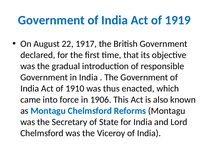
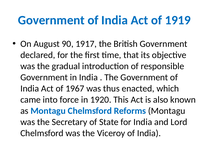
22: 22 -> 90 (68, 44)
1910: 1910 -> 1967 (75, 88)
1906: 1906 -> 1920 (101, 100)
